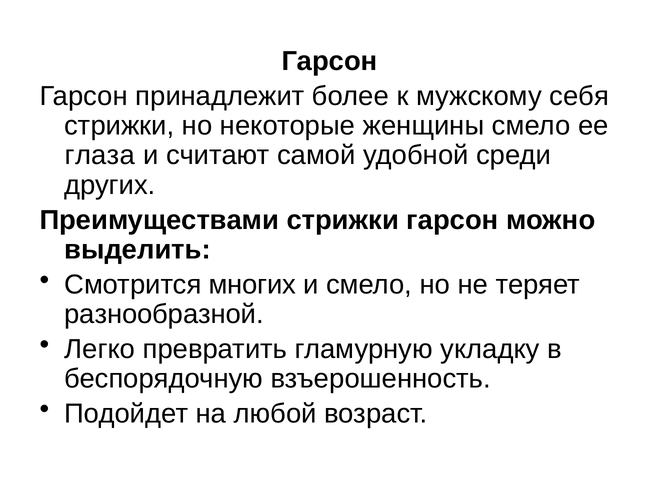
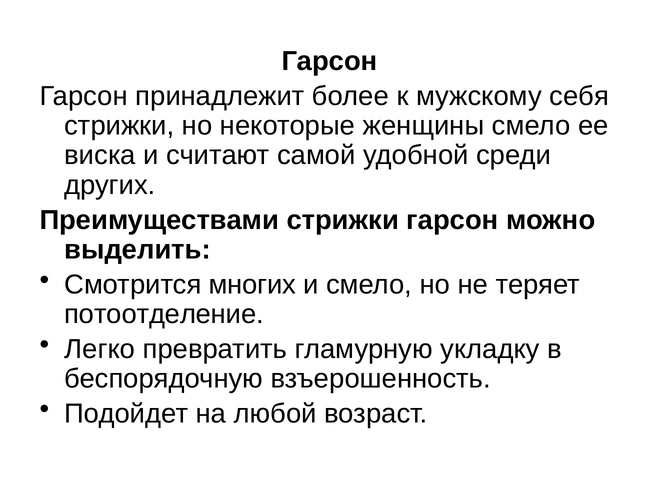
глаза: глаза -> виска (100, 156)
разнообразной: разнообразной -> потоотделение (164, 314)
